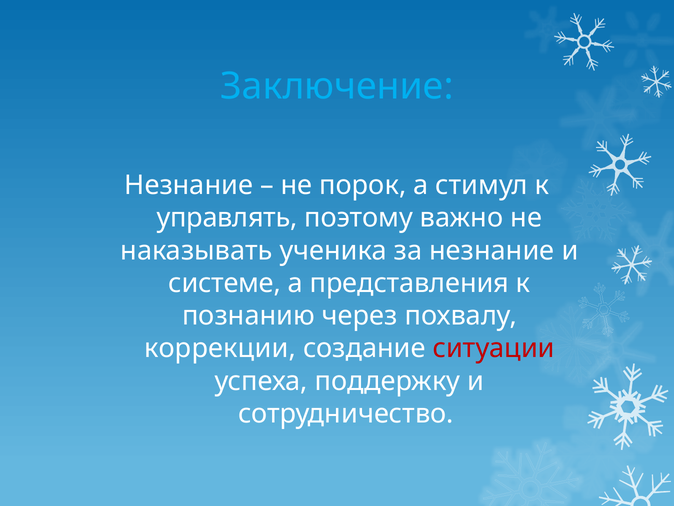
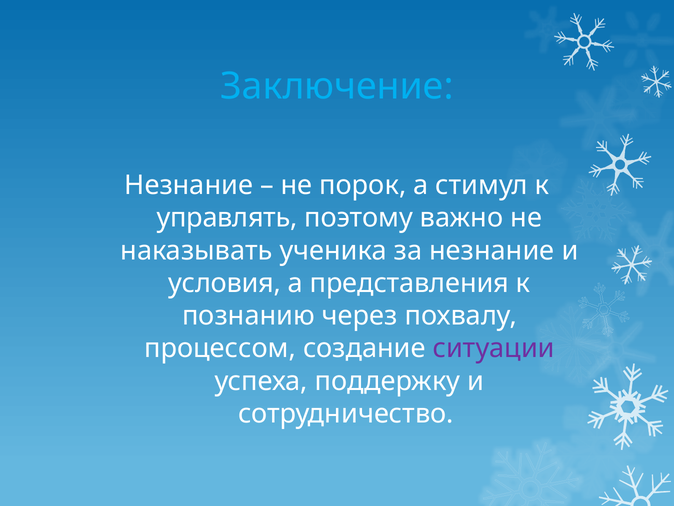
системе: системе -> условия (225, 283)
коррекции: коррекции -> процессом (220, 348)
ситуации colour: red -> purple (494, 348)
